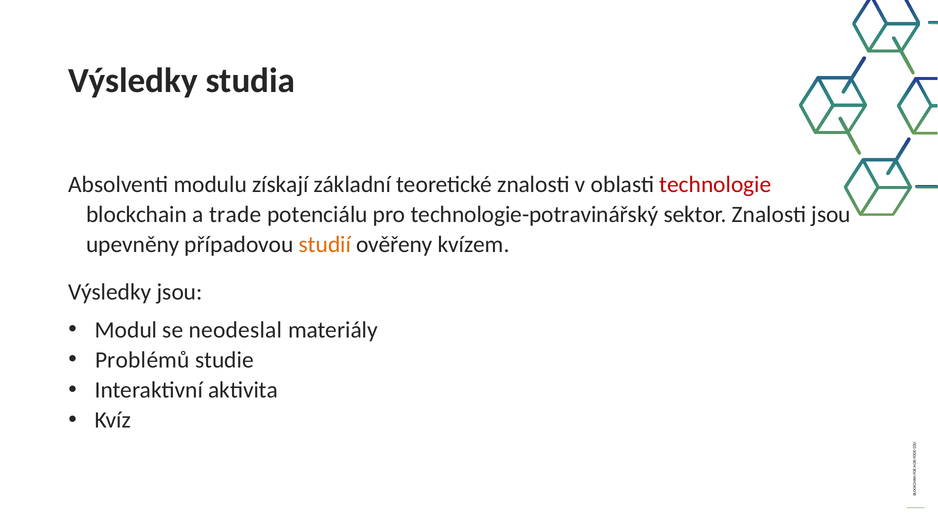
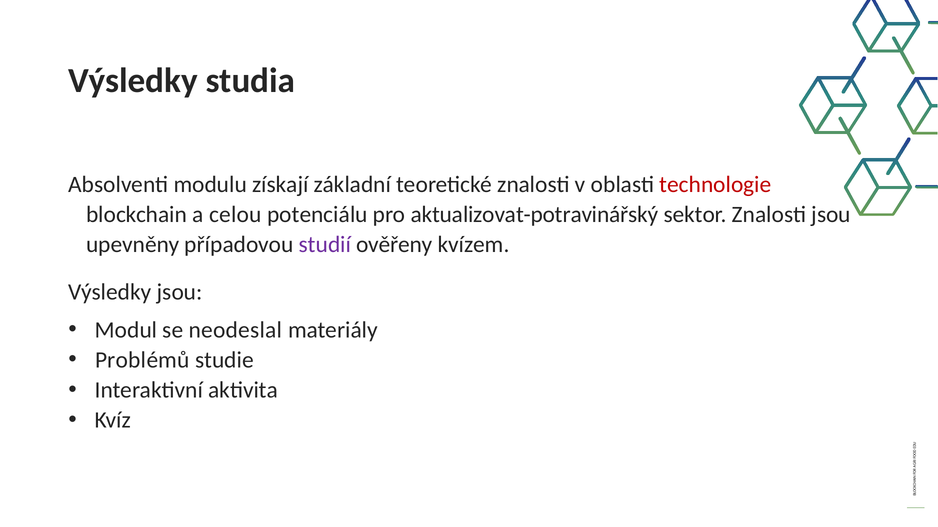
trade: trade -> celou (235, 215)
technologie-potravinářský: technologie-potravinářský -> aktualizovat-potravinářský (535, 215)
studií colour: orange -> purple (325, 245)
